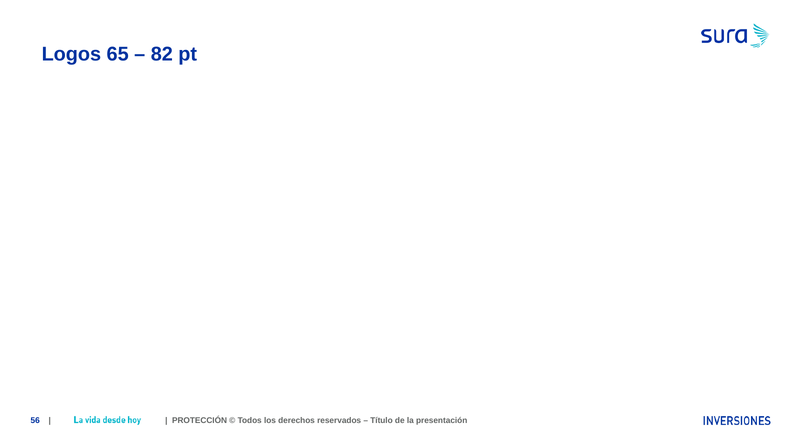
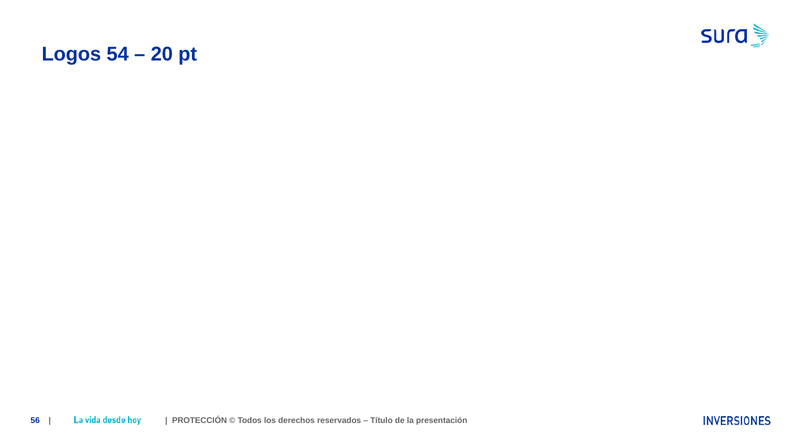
65: 65 -> 54 (118, 54)
82: 82 -> 20 (162, 54)
